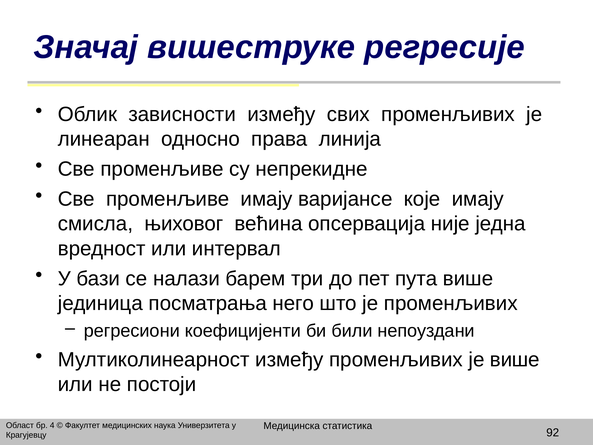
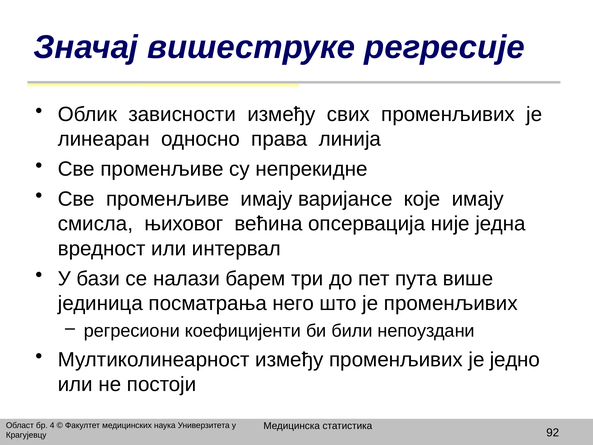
је више: више -> једно (515, 359)
